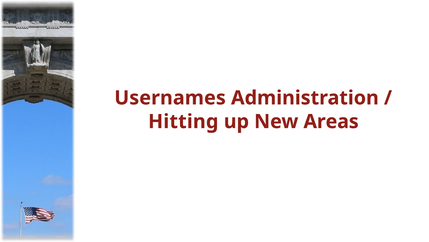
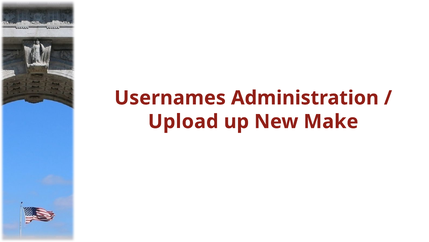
Hitting: Hitting -> Upload (183, 121)
Areas: Areas -> Make (331, 121)
